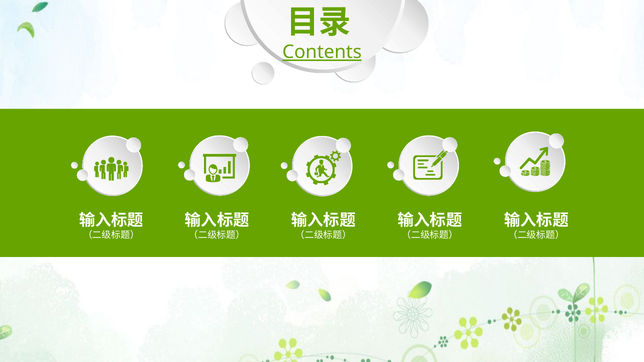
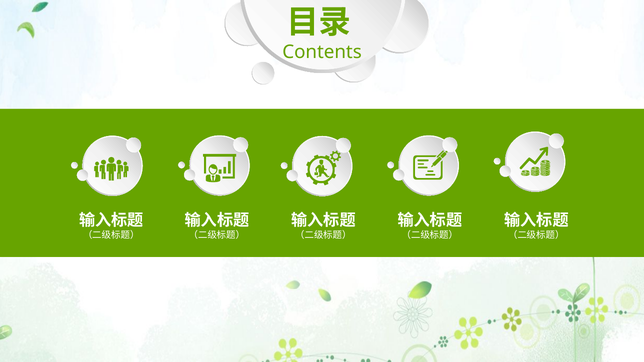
Contents underline: present -> none (322, 52)
